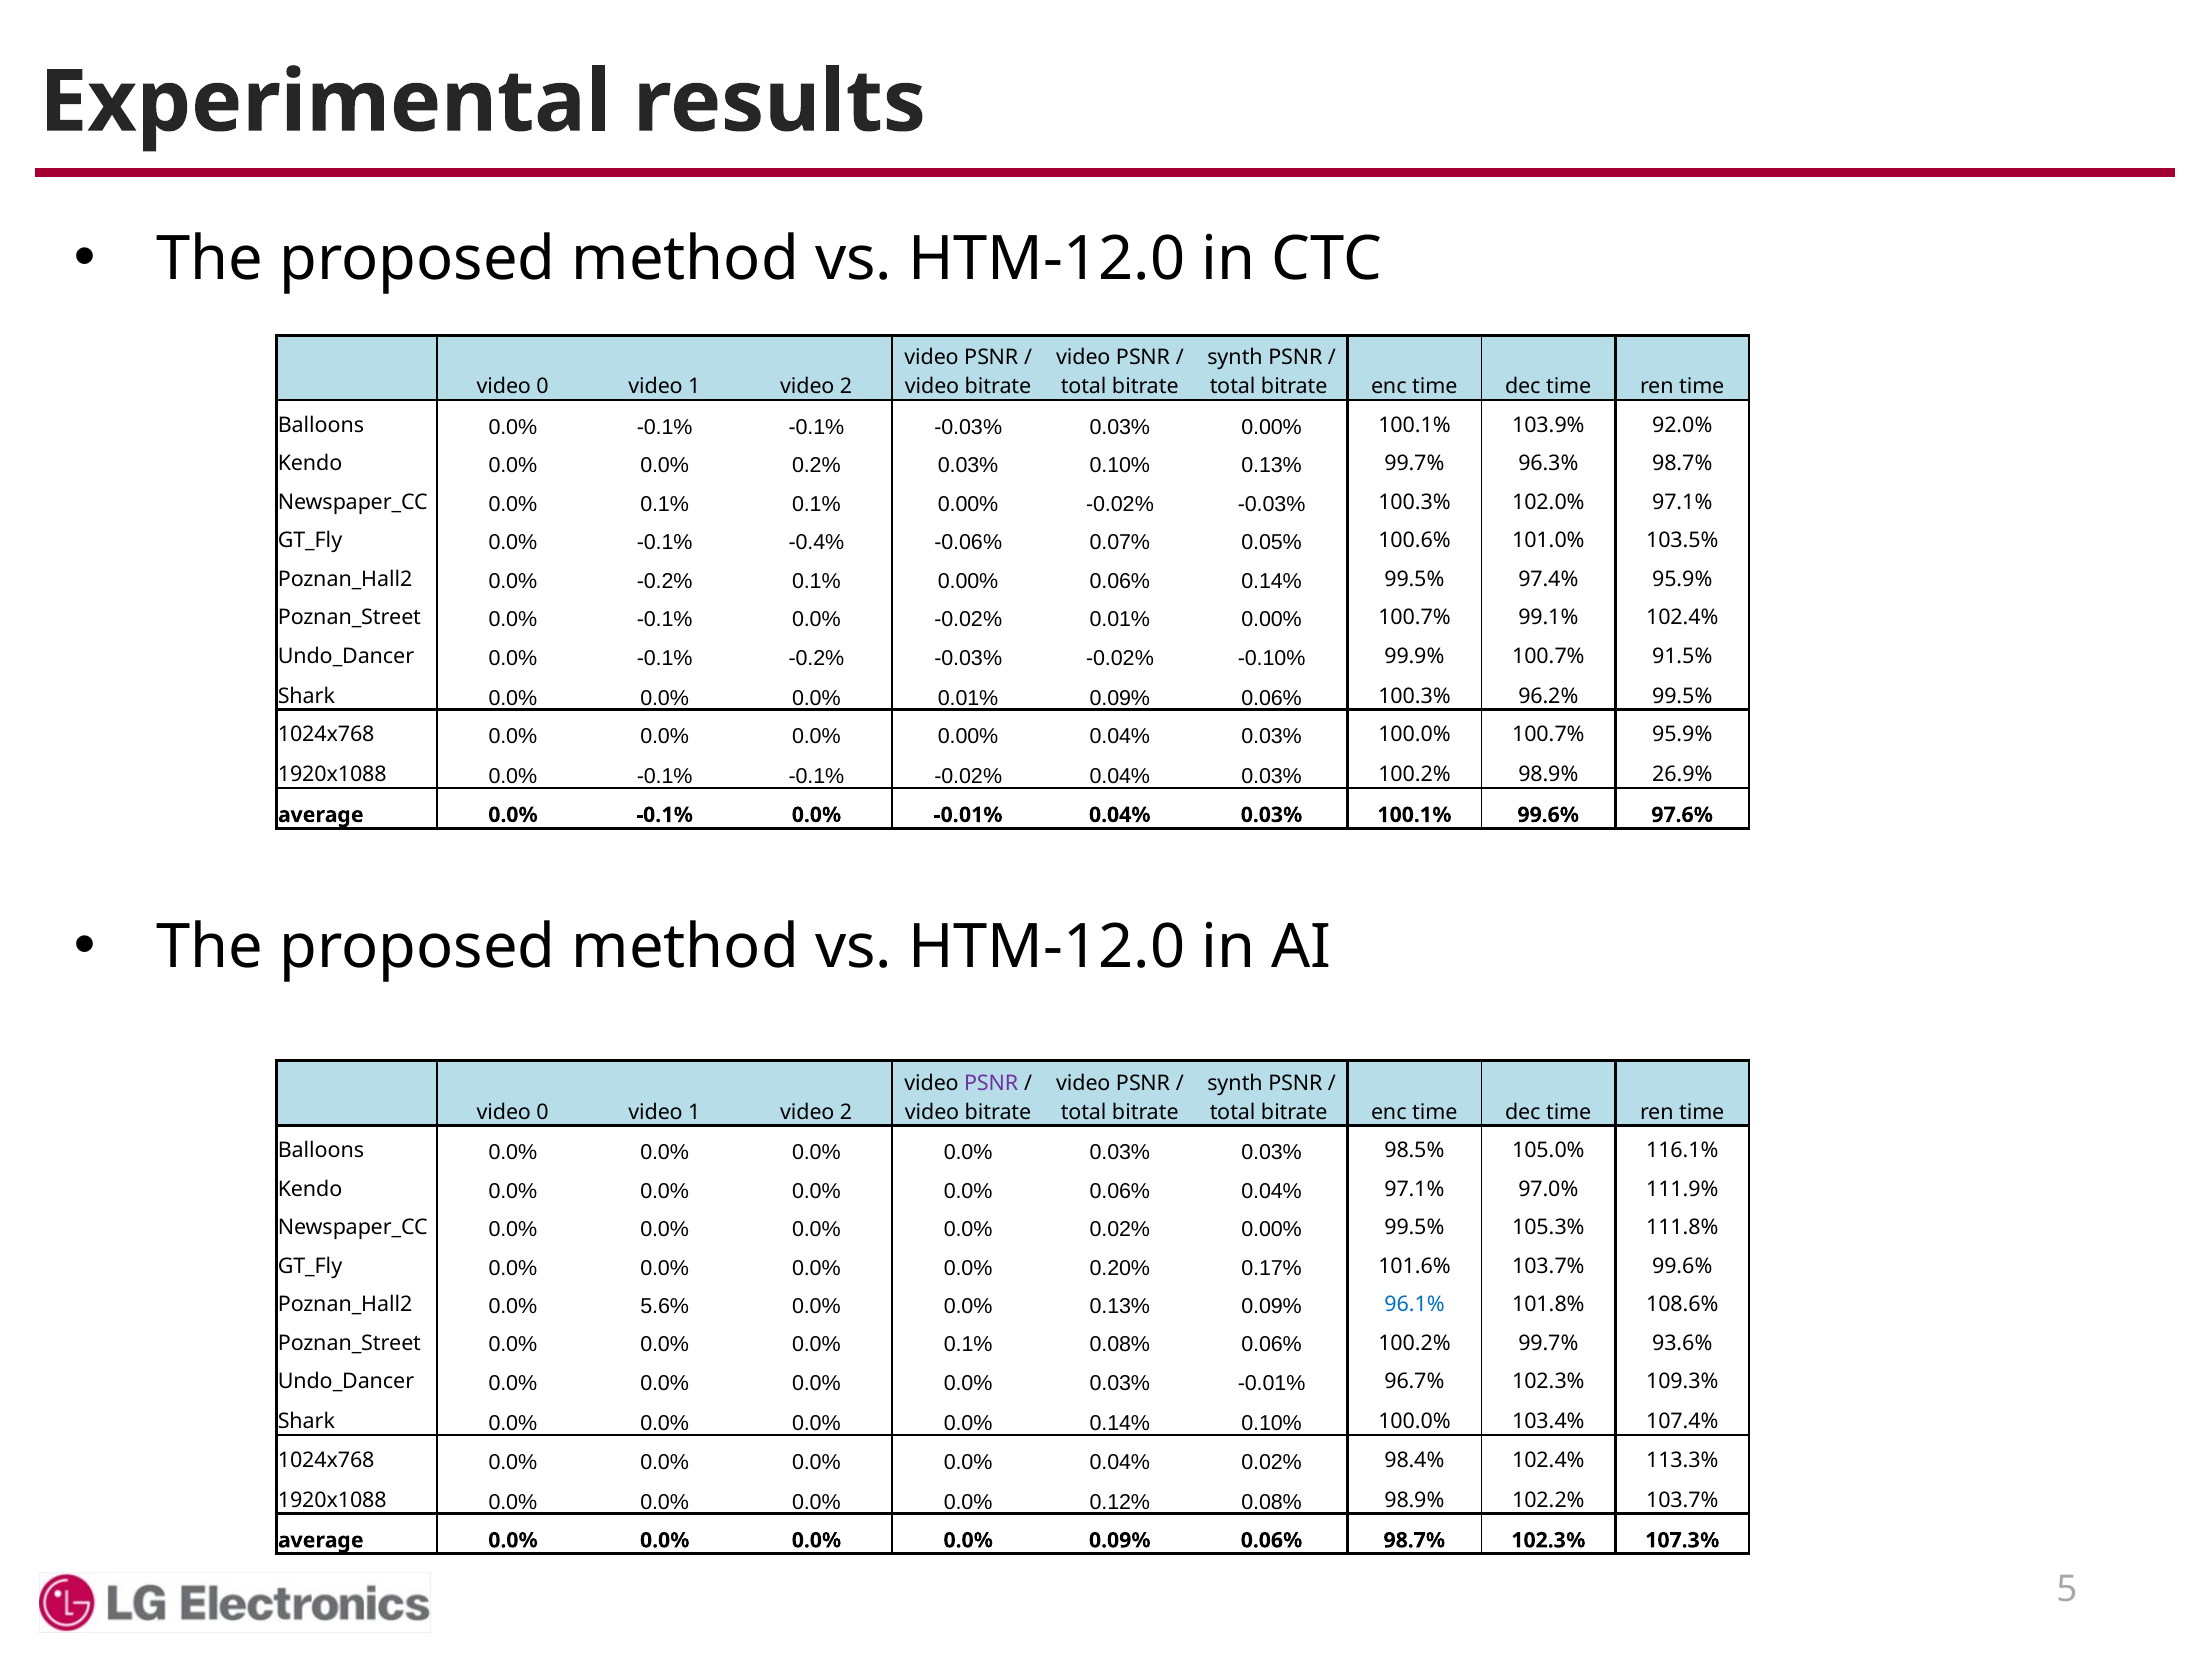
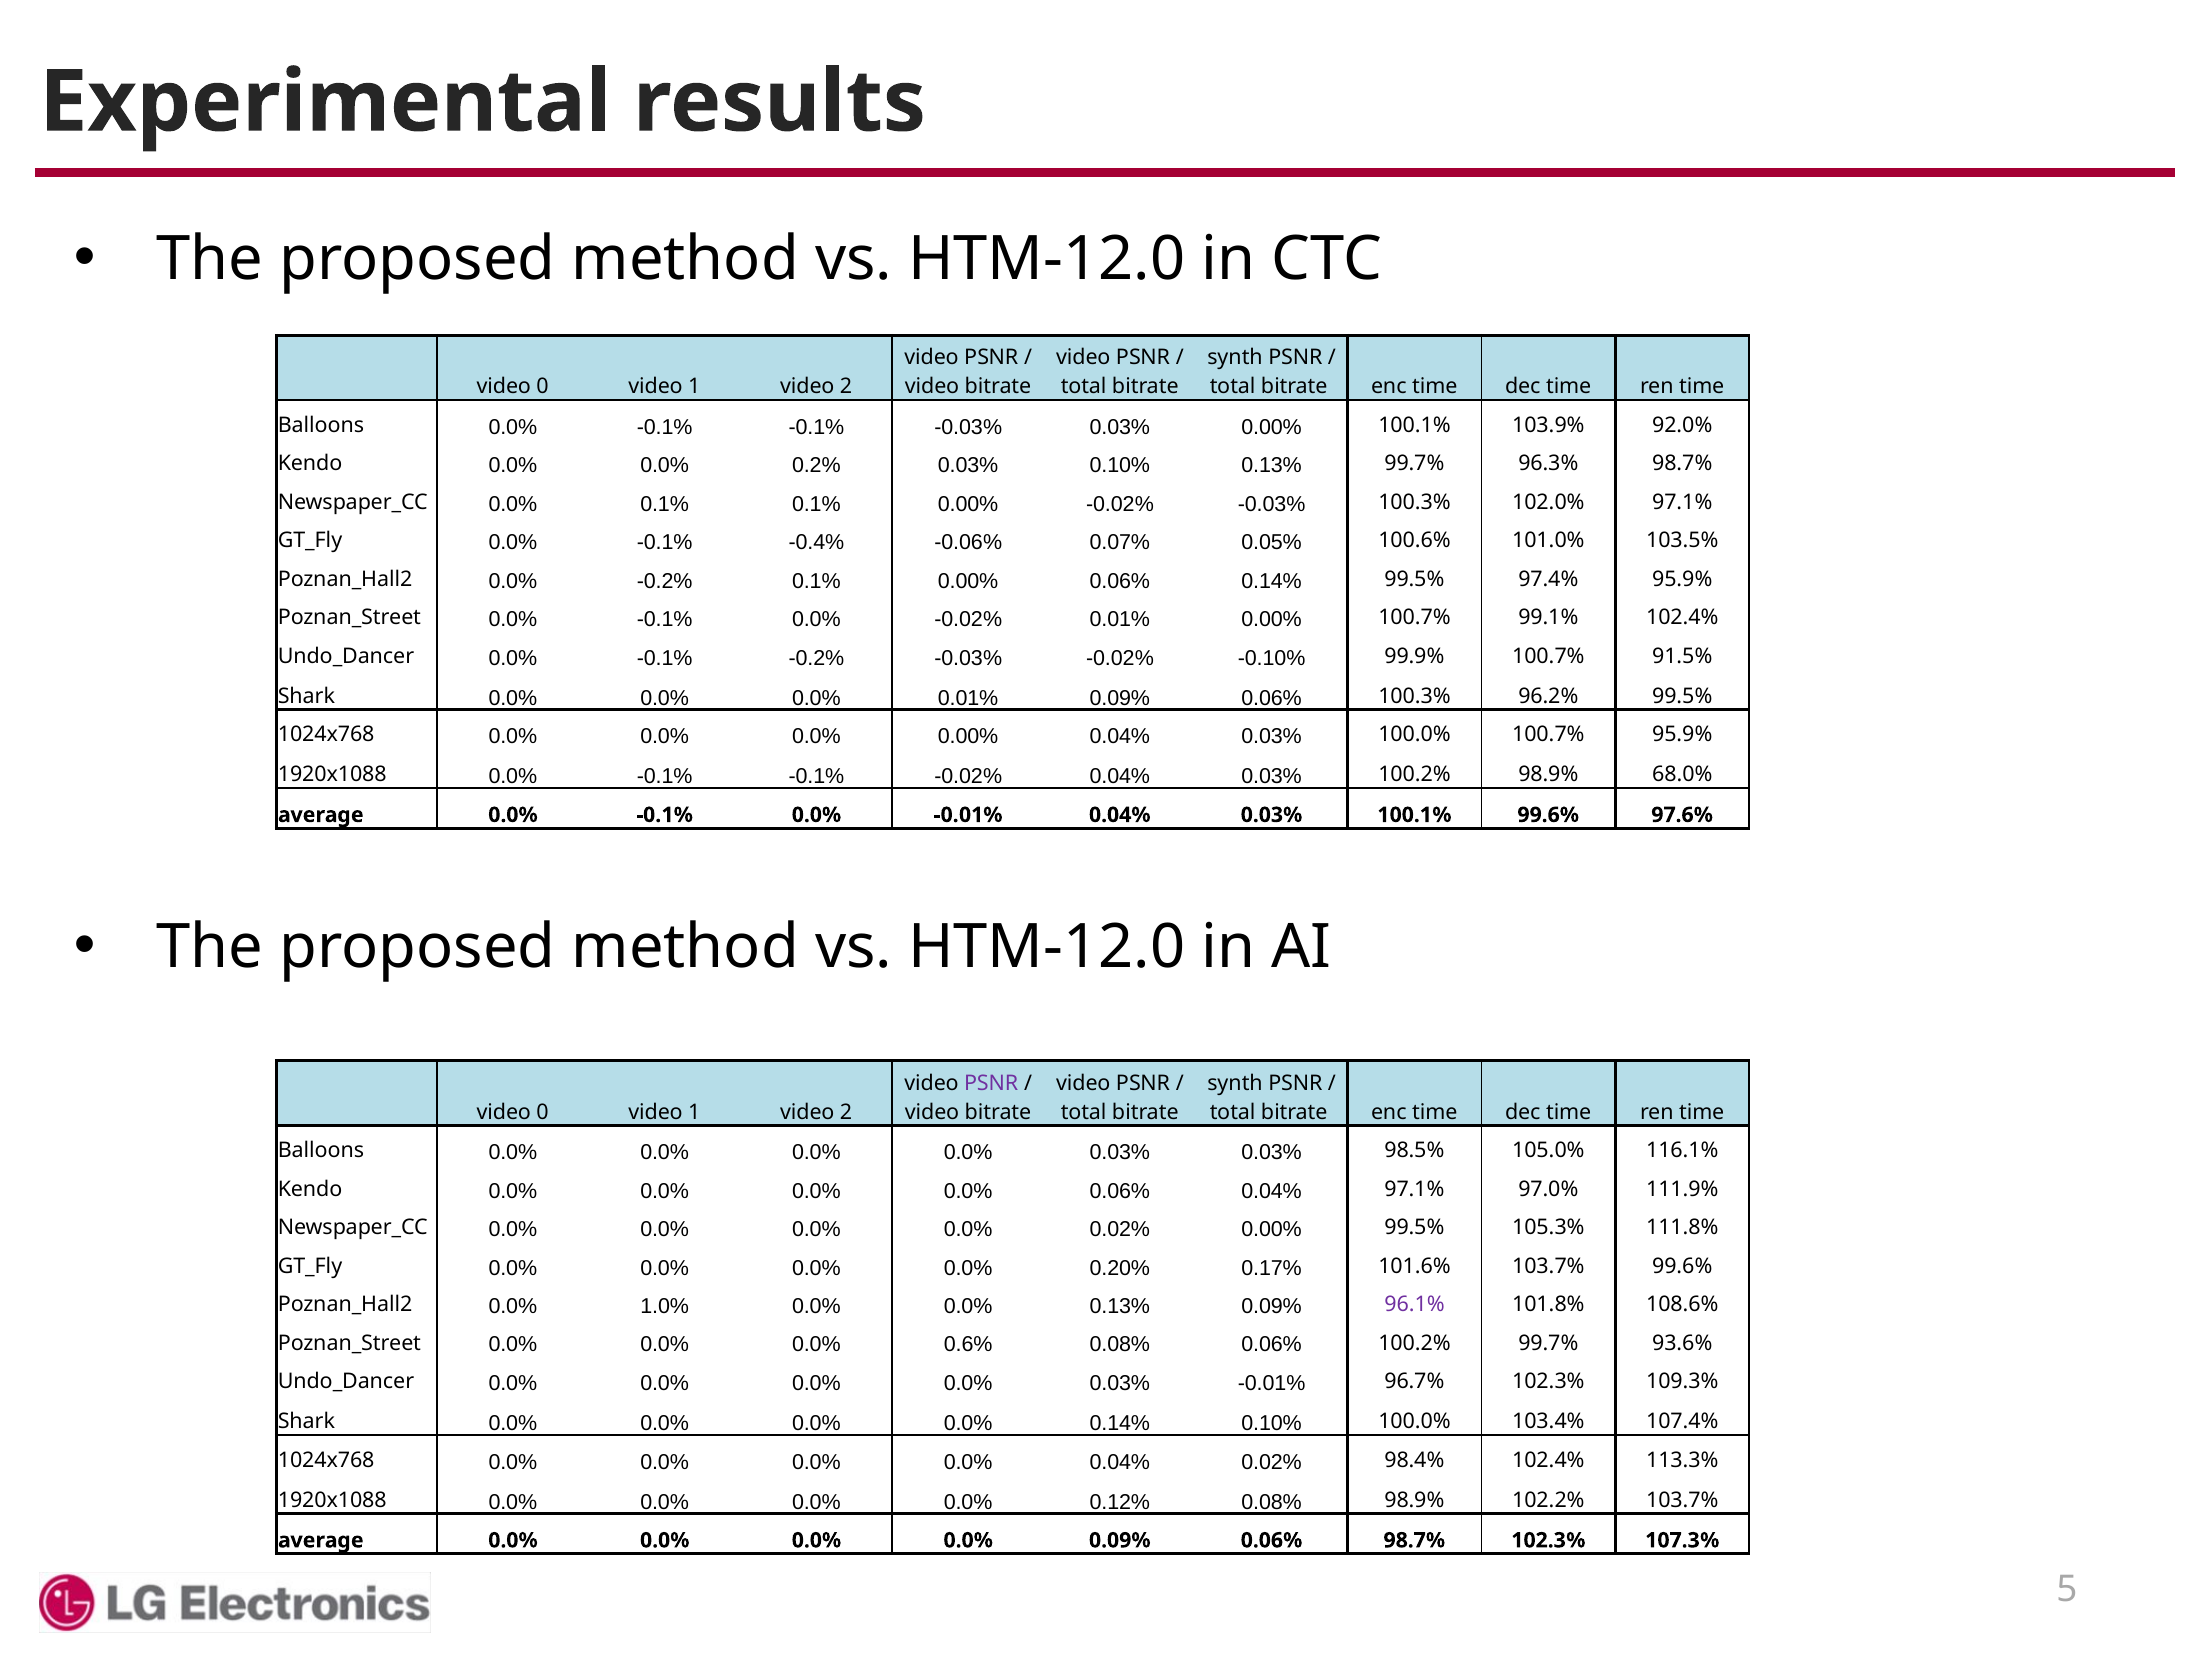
26.9%: 26.9% -> 68.0% (1682, 775)
5.6%: 5.6% -> 1.0% (665, 1306)
96.1% colour: blue -> purple (1415, 1304)
0.0% 0.0% 0.1%: 0.1% -> 0.6% (968, 1344)
